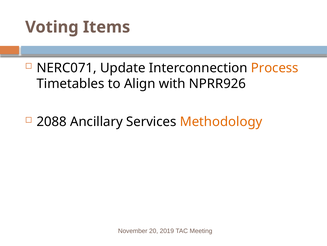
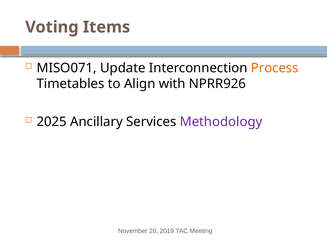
NERC071: NERC071 -> MISO071 (67, 68)
2088: 2088 -> 2025 (52, 121)
Methodology colour: orange -> purple (221, 121)
